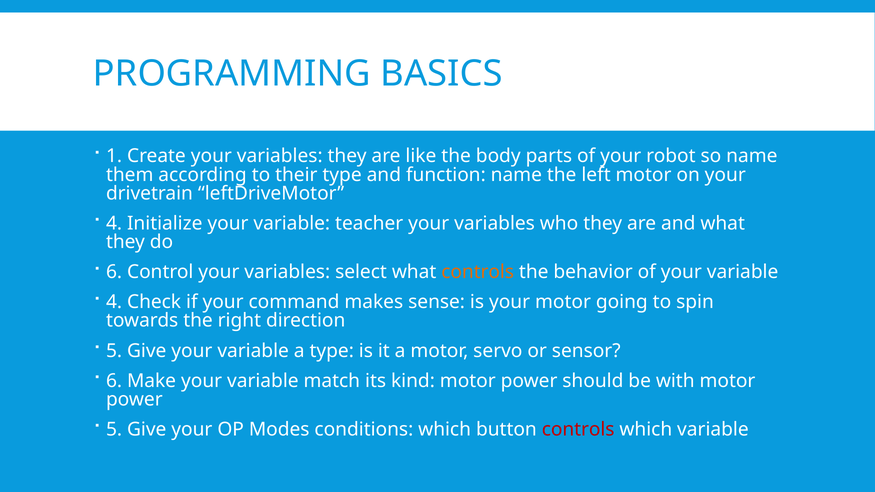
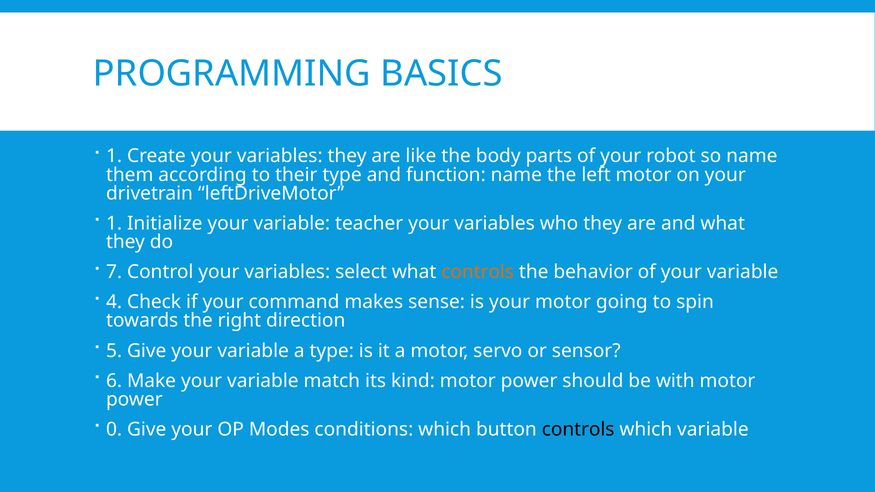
4: 4 -> 1 (114, 223)
6: 6 -> 7 (114, 272)
5: 5 -> 0 (114, 430)
controls colour: red -> black (578, 430)
